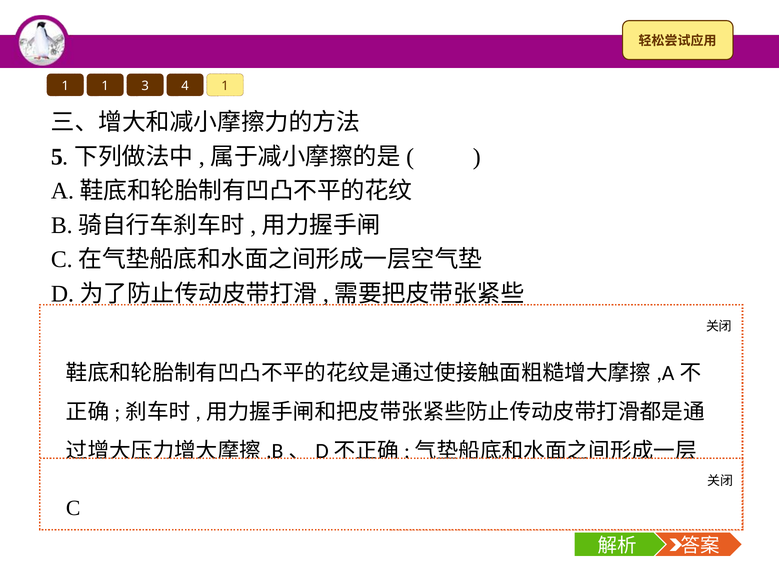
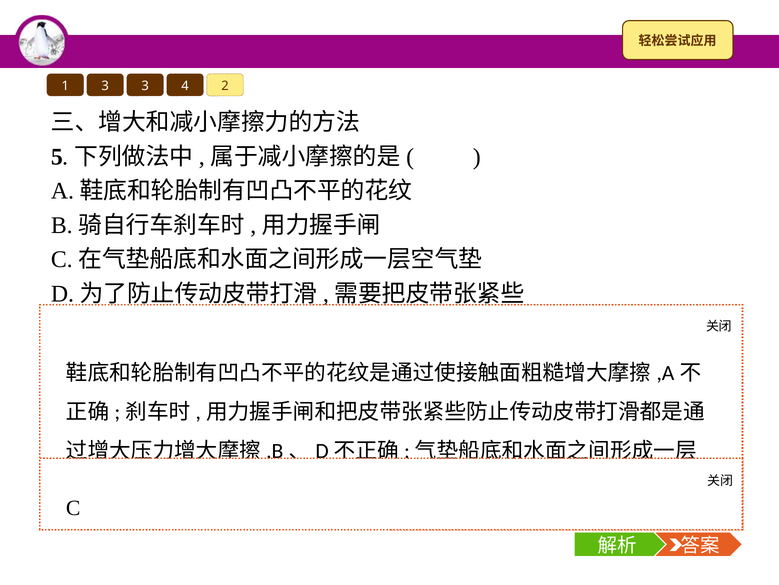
1 1: 1 -> 3 (105, 86)
4 1: 1 -> 2 (225, 86)
